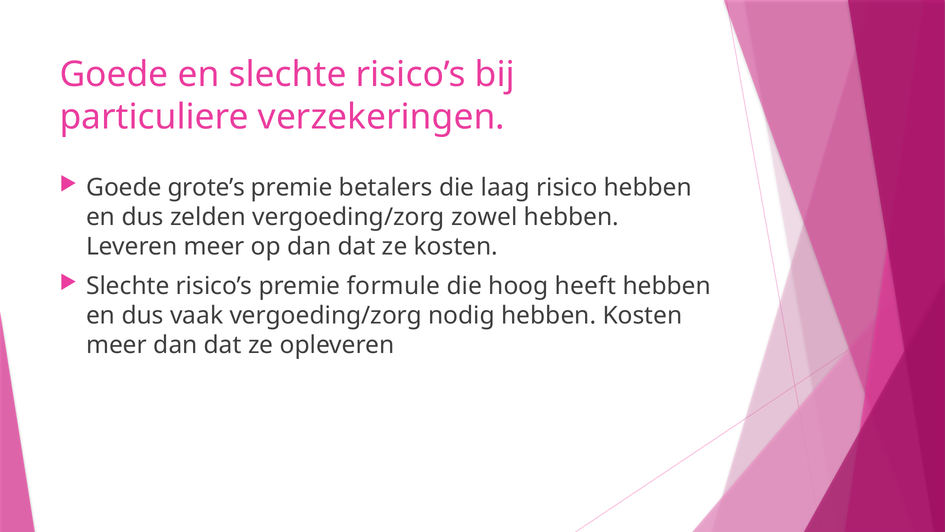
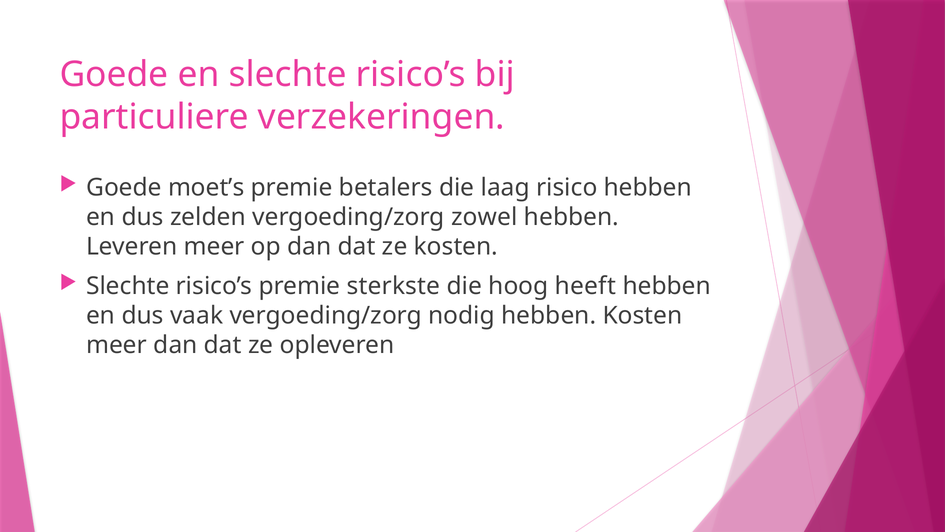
grote’s: grote’s -> moet’s (206, 187)
formule: formule -> sterkste (393, 286)
